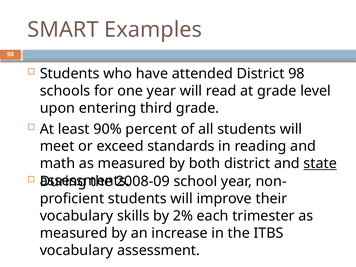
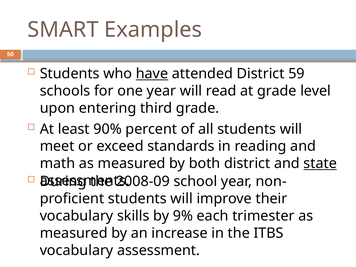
have underline: none -> present (152, 74)
98: 98 -> 59 (296, 74)
2%: 2% -> 9% (183, 216)
